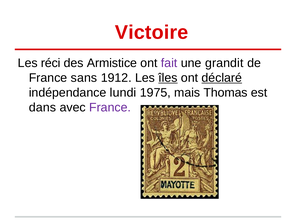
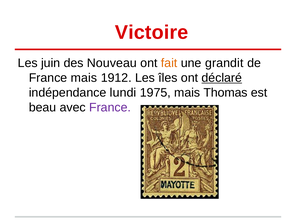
réci: réci -> juin (51, 63)
Armistice: Armistice -> Nouveau (112, 63)
fait colour: purple -> orange (169, 63)
France sans: sans -> mais (84, 78)
îles underline: present -> none (168, 78)
dans: dans -> beau (43, 107)
